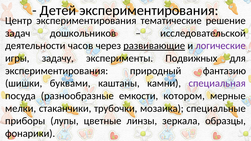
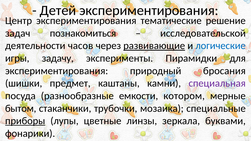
дошкольников: дошкольников -> познакомиться (83, 33)
логические colour: purple -> blue (221, 46)
Подвижных: Подвижных -> Пирамидки (191, 58)
фантазию: фантазию -> бросания (224, 71)
буквами: буквами -> предмет (70, 83)
мелки: мелки -> бытом (21, 109)
приборы underline: none -> present (25, 121)
образцы: образцы -> буквами (225, 121)
